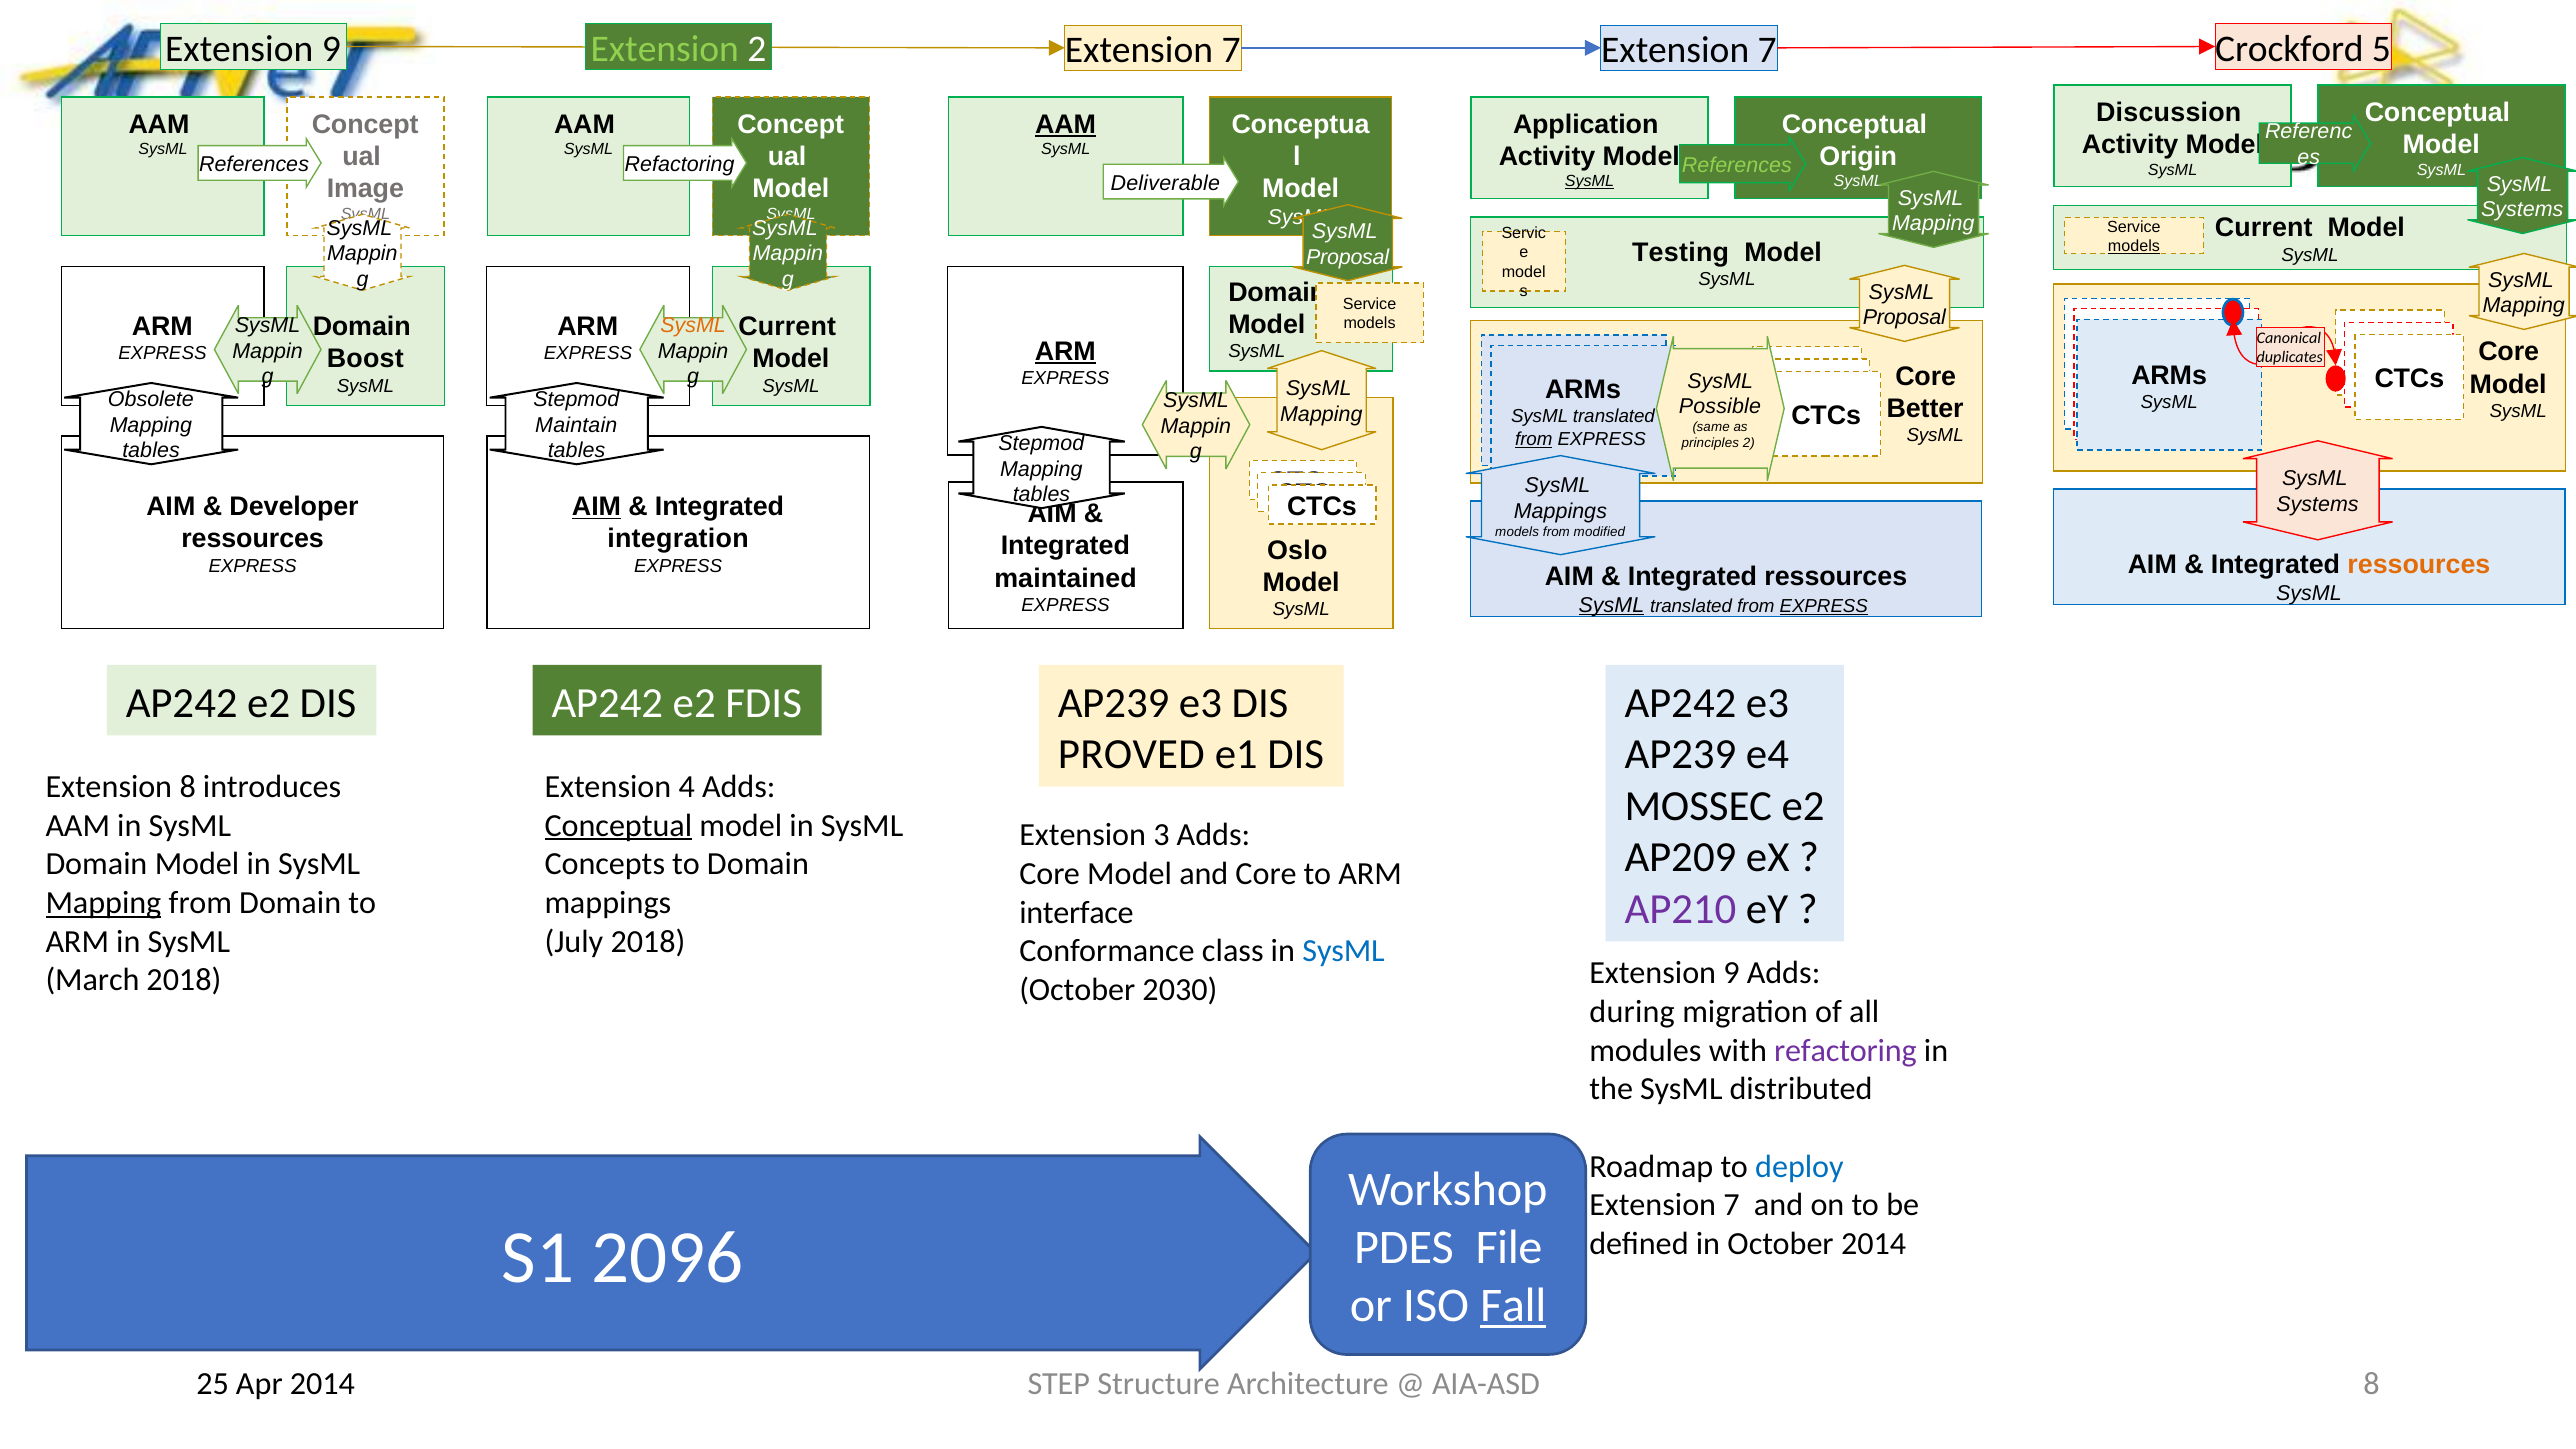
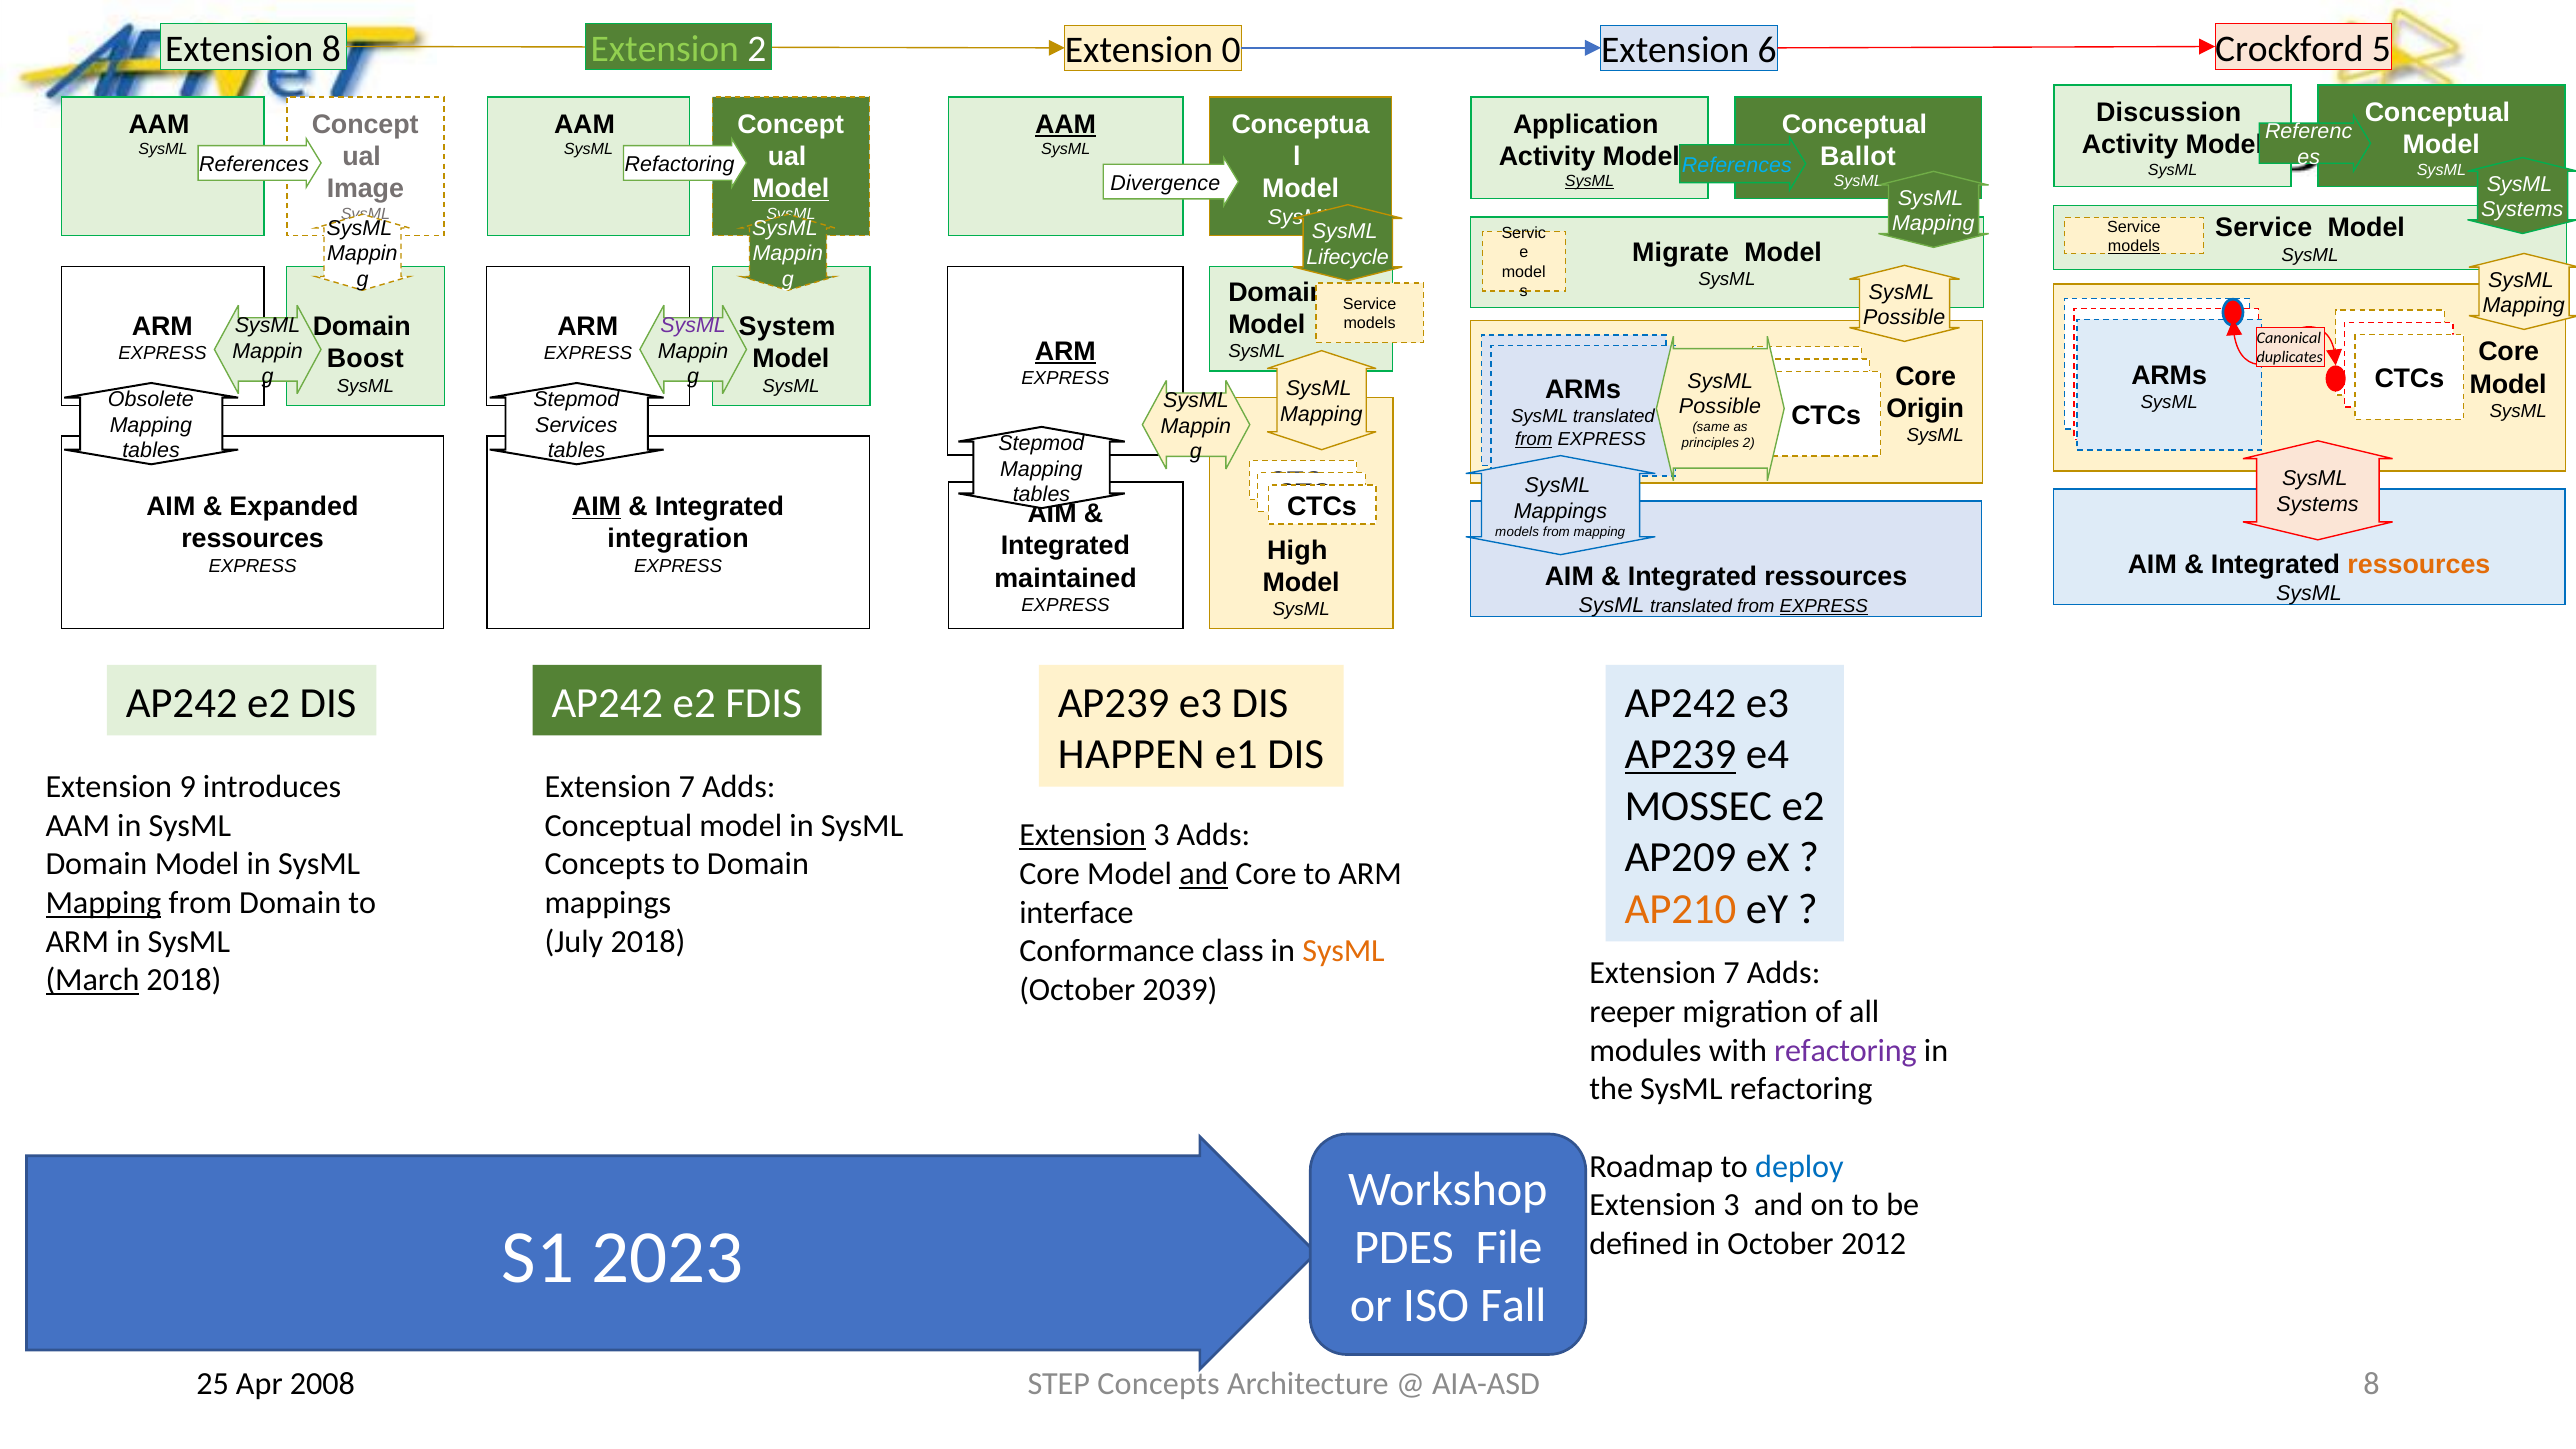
9: 9 -> 8 (331, 49)
7: 7 -> 0 (1231, 50)
7: 7 -> 6 (1767, 50)
Origin: Origin -> Ballot (1858, 157)
References colour: light green -> light blue (1737, 165)
Deliverable: Deliverable -> Divergence (1165, 183)
Model underline: none -> present (791, 189)
Current: Current -> Service (2264, 228)
Testing: Testing -> Migrate (1681, 253)
Proposal: Proposal -> Lifecycle (1348, 257)
Proposal: Proposal -> Possible (1904, 318)
Current: Current -> System (787, 327)
SysML colour: orange -> purple (693, 325)
Better: Better -> Origin (1925, 408)
Maintain: Maintain -> Services (576, 425)
Developer: Developer -> Expanded (294, 507)
from modified: modified -> mapping (1599, 532)
Oslo: Oslo -> High (1297, 550)
SysML underline: present -> none (1611, 605)
PROVED: PROVED -> HAPPEN (1131, 755)
AP239 underline: none -> present (1680, 755)
Extension 8: 8 -> 9 (188, 787)
4: 4 -> 7 (687, 787)
Conceptual underline: present -> none (618, 825)
Extension underline: none -> present (1083, 835)
and underline: none -> present (1204, 874)
AP210 colour: purple -> orange (1680, 909)
SysML colour: blue -> orange (1344, 951)
9: 9 -> 7 (1732, 973)
March underline: none -> present (92, 980)
2030: 2030 -> 2039 (1180, 990)
during: during -> reeper (1632, 1012)
SysML distributed: distributed -> refactoring (1801, 1089)
7: 7 -> 3 (1732, 1205)
2096: 2096 -> 2023 (667, 1258)
October 2014: 2014 -> 2012 (1874, 1244)
Fall underline: present -> none (1513, 1306)
Apr 2014: 2014 -> 2008 (322, 1384)
STEP Structure: Structure -> Concepts (1159, 1384)
